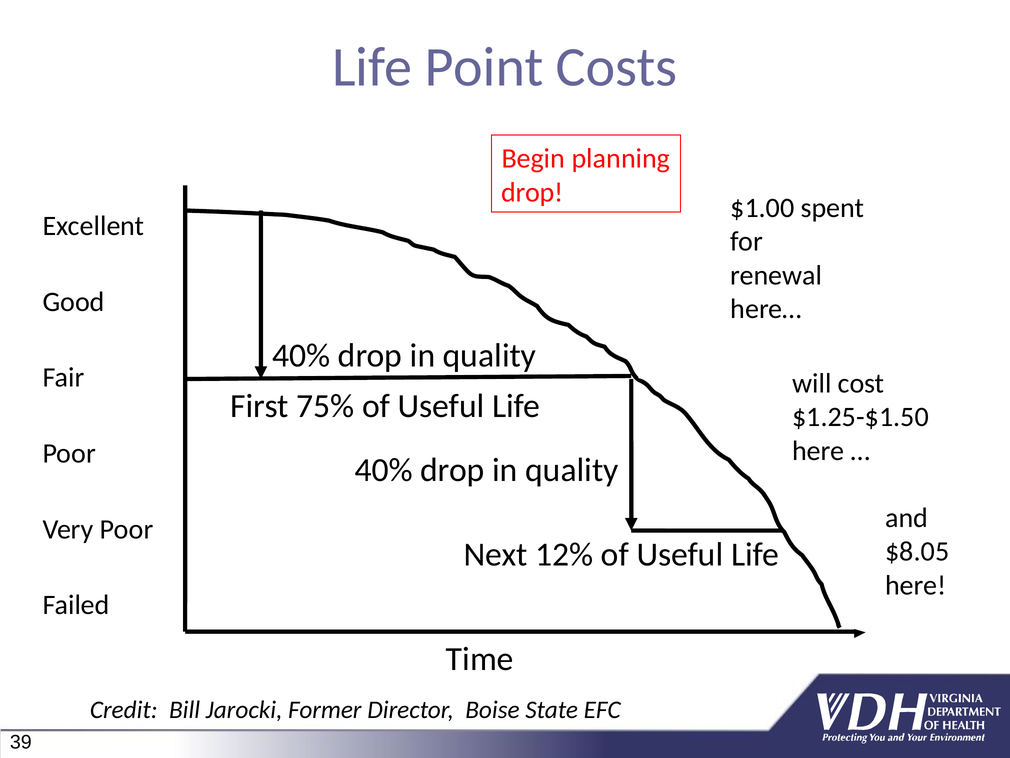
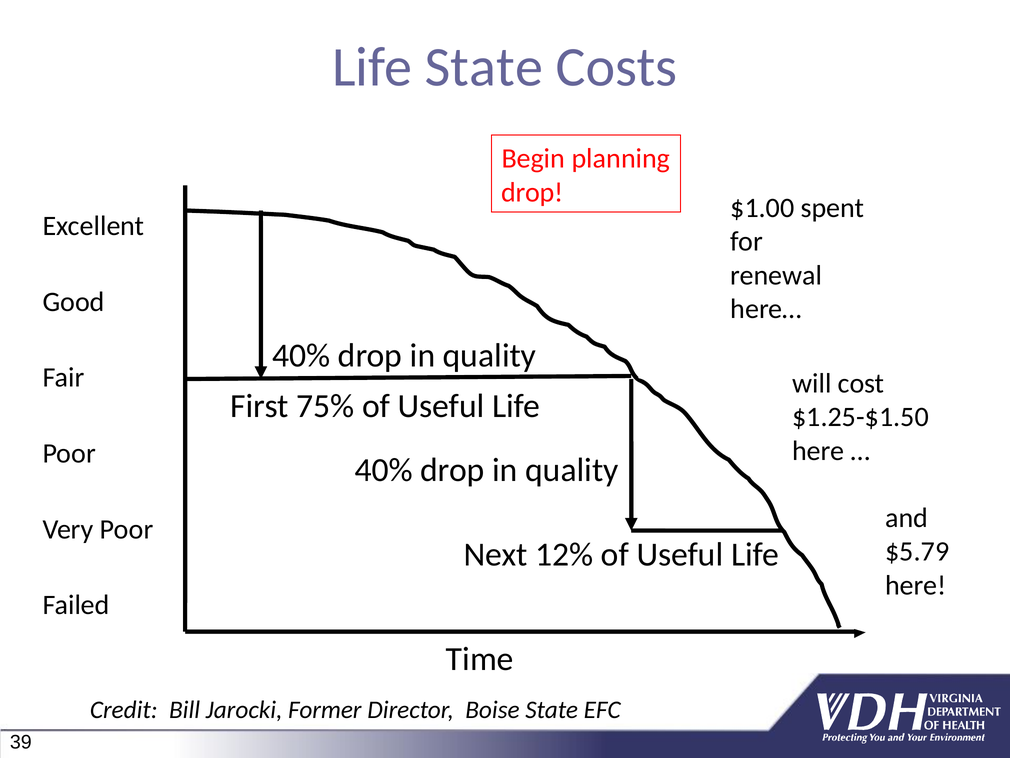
Life Point: Point -> State (484, 67)
$8.05: $8.05 -> $5.79 (917, 551)
